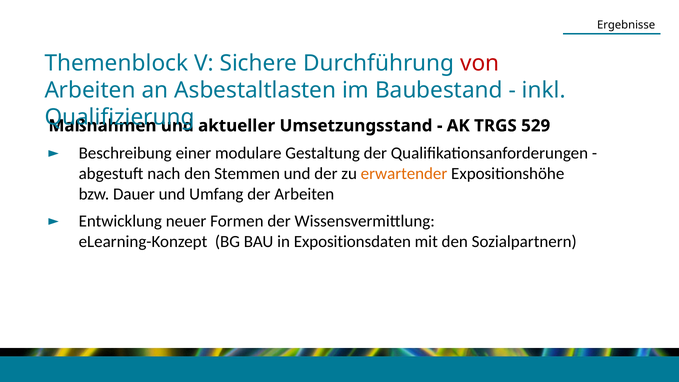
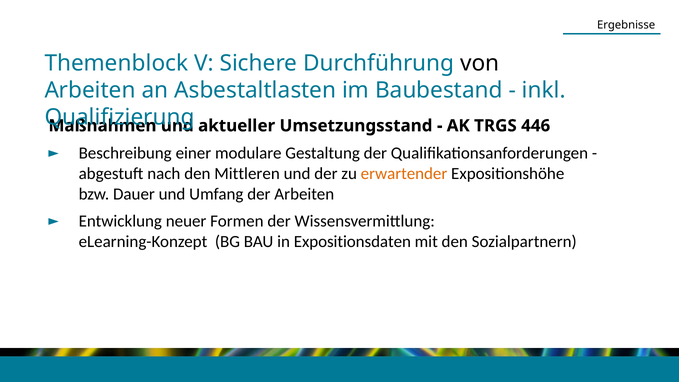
von colour: red -> black (480, 63)
529: 529 -> 446 (536, 126)
Stemmen: Stemmen -> Mittleren (247, 174)
